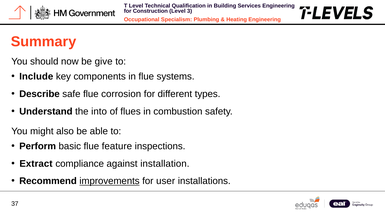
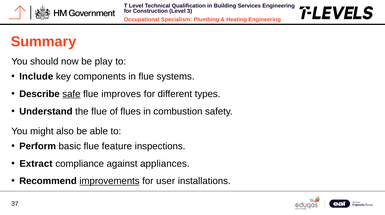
give: give -> play (104, 62)
safe underline: none -> present (71, 94)
corrosion: corrosion -> improves (121, 94)
the into: into -> flue (99, 111)
installation: installation -> appliances (165, 164)
